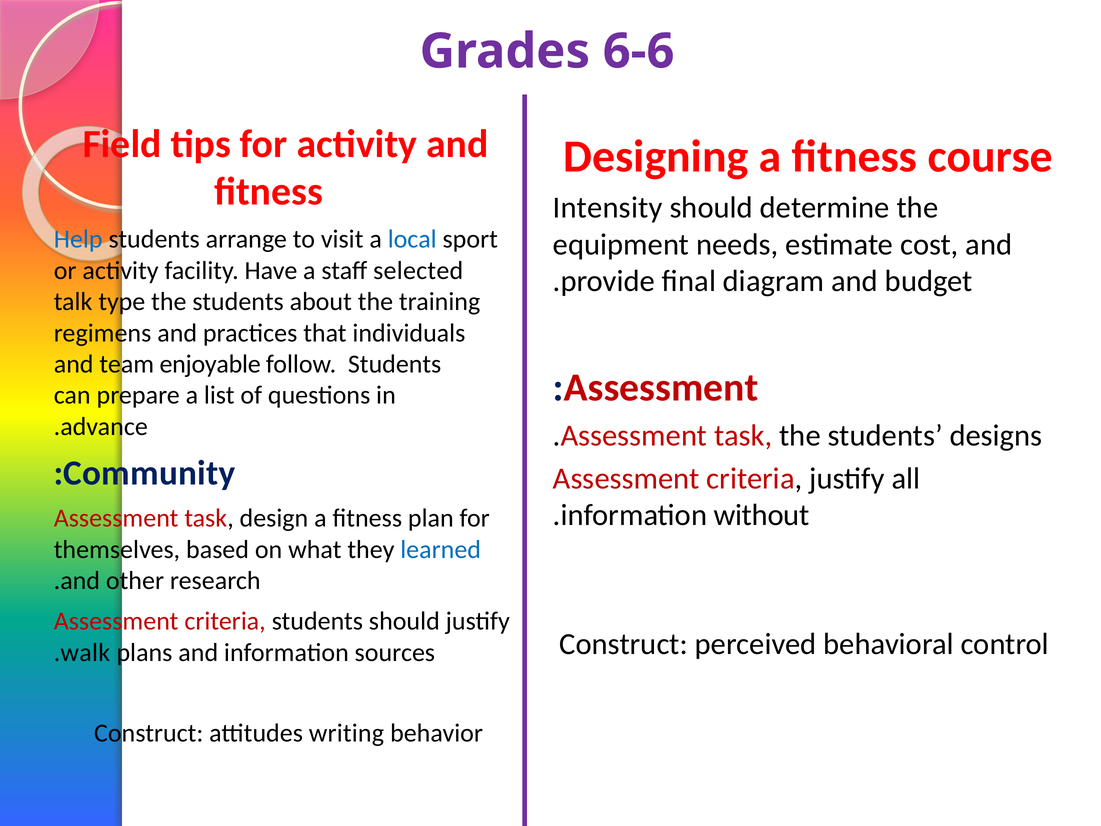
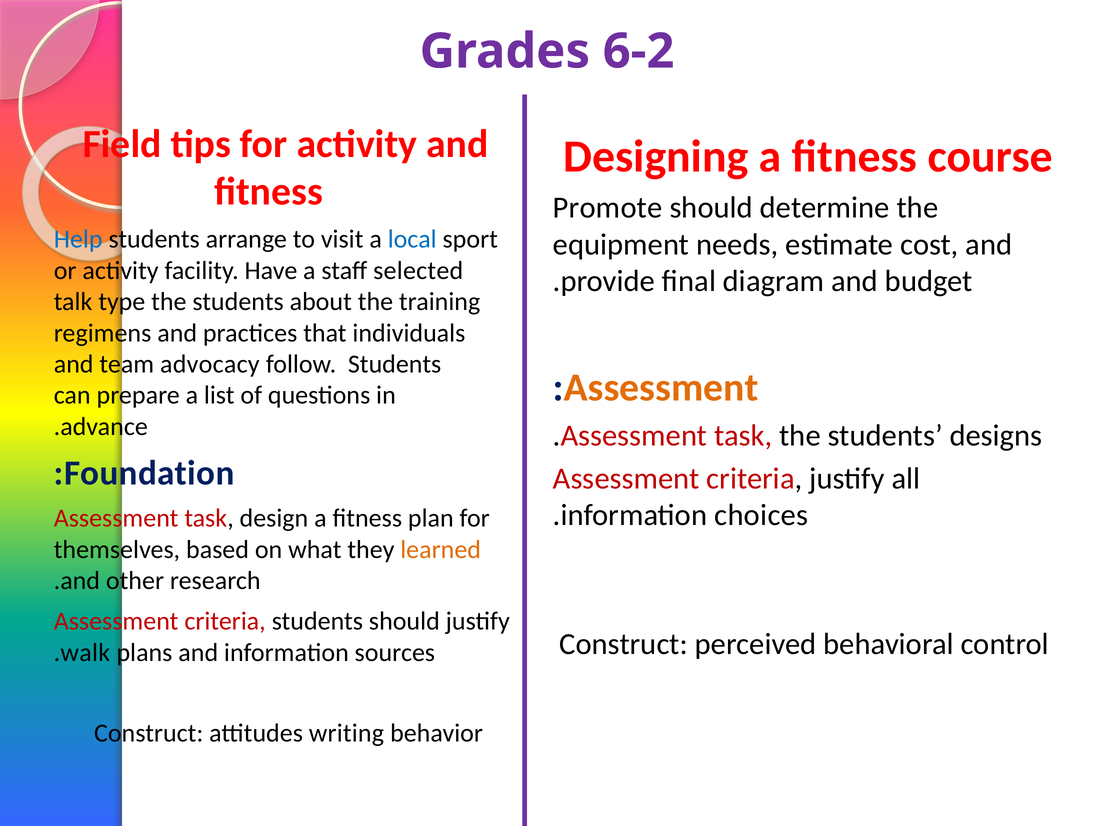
6-6: 6-6 -> 6-2 (639, 51)
Intensity: Intensity -> Promote (608, 208)
enjoyable: enjoyable -> advocacy (210, 364)
Assessment colour: red -> orange (661, 388)
Community: Community -> Foundation (149, 473)
without: without -> choices (761, 515)
learned colour: blue -> orange (441, 549)
